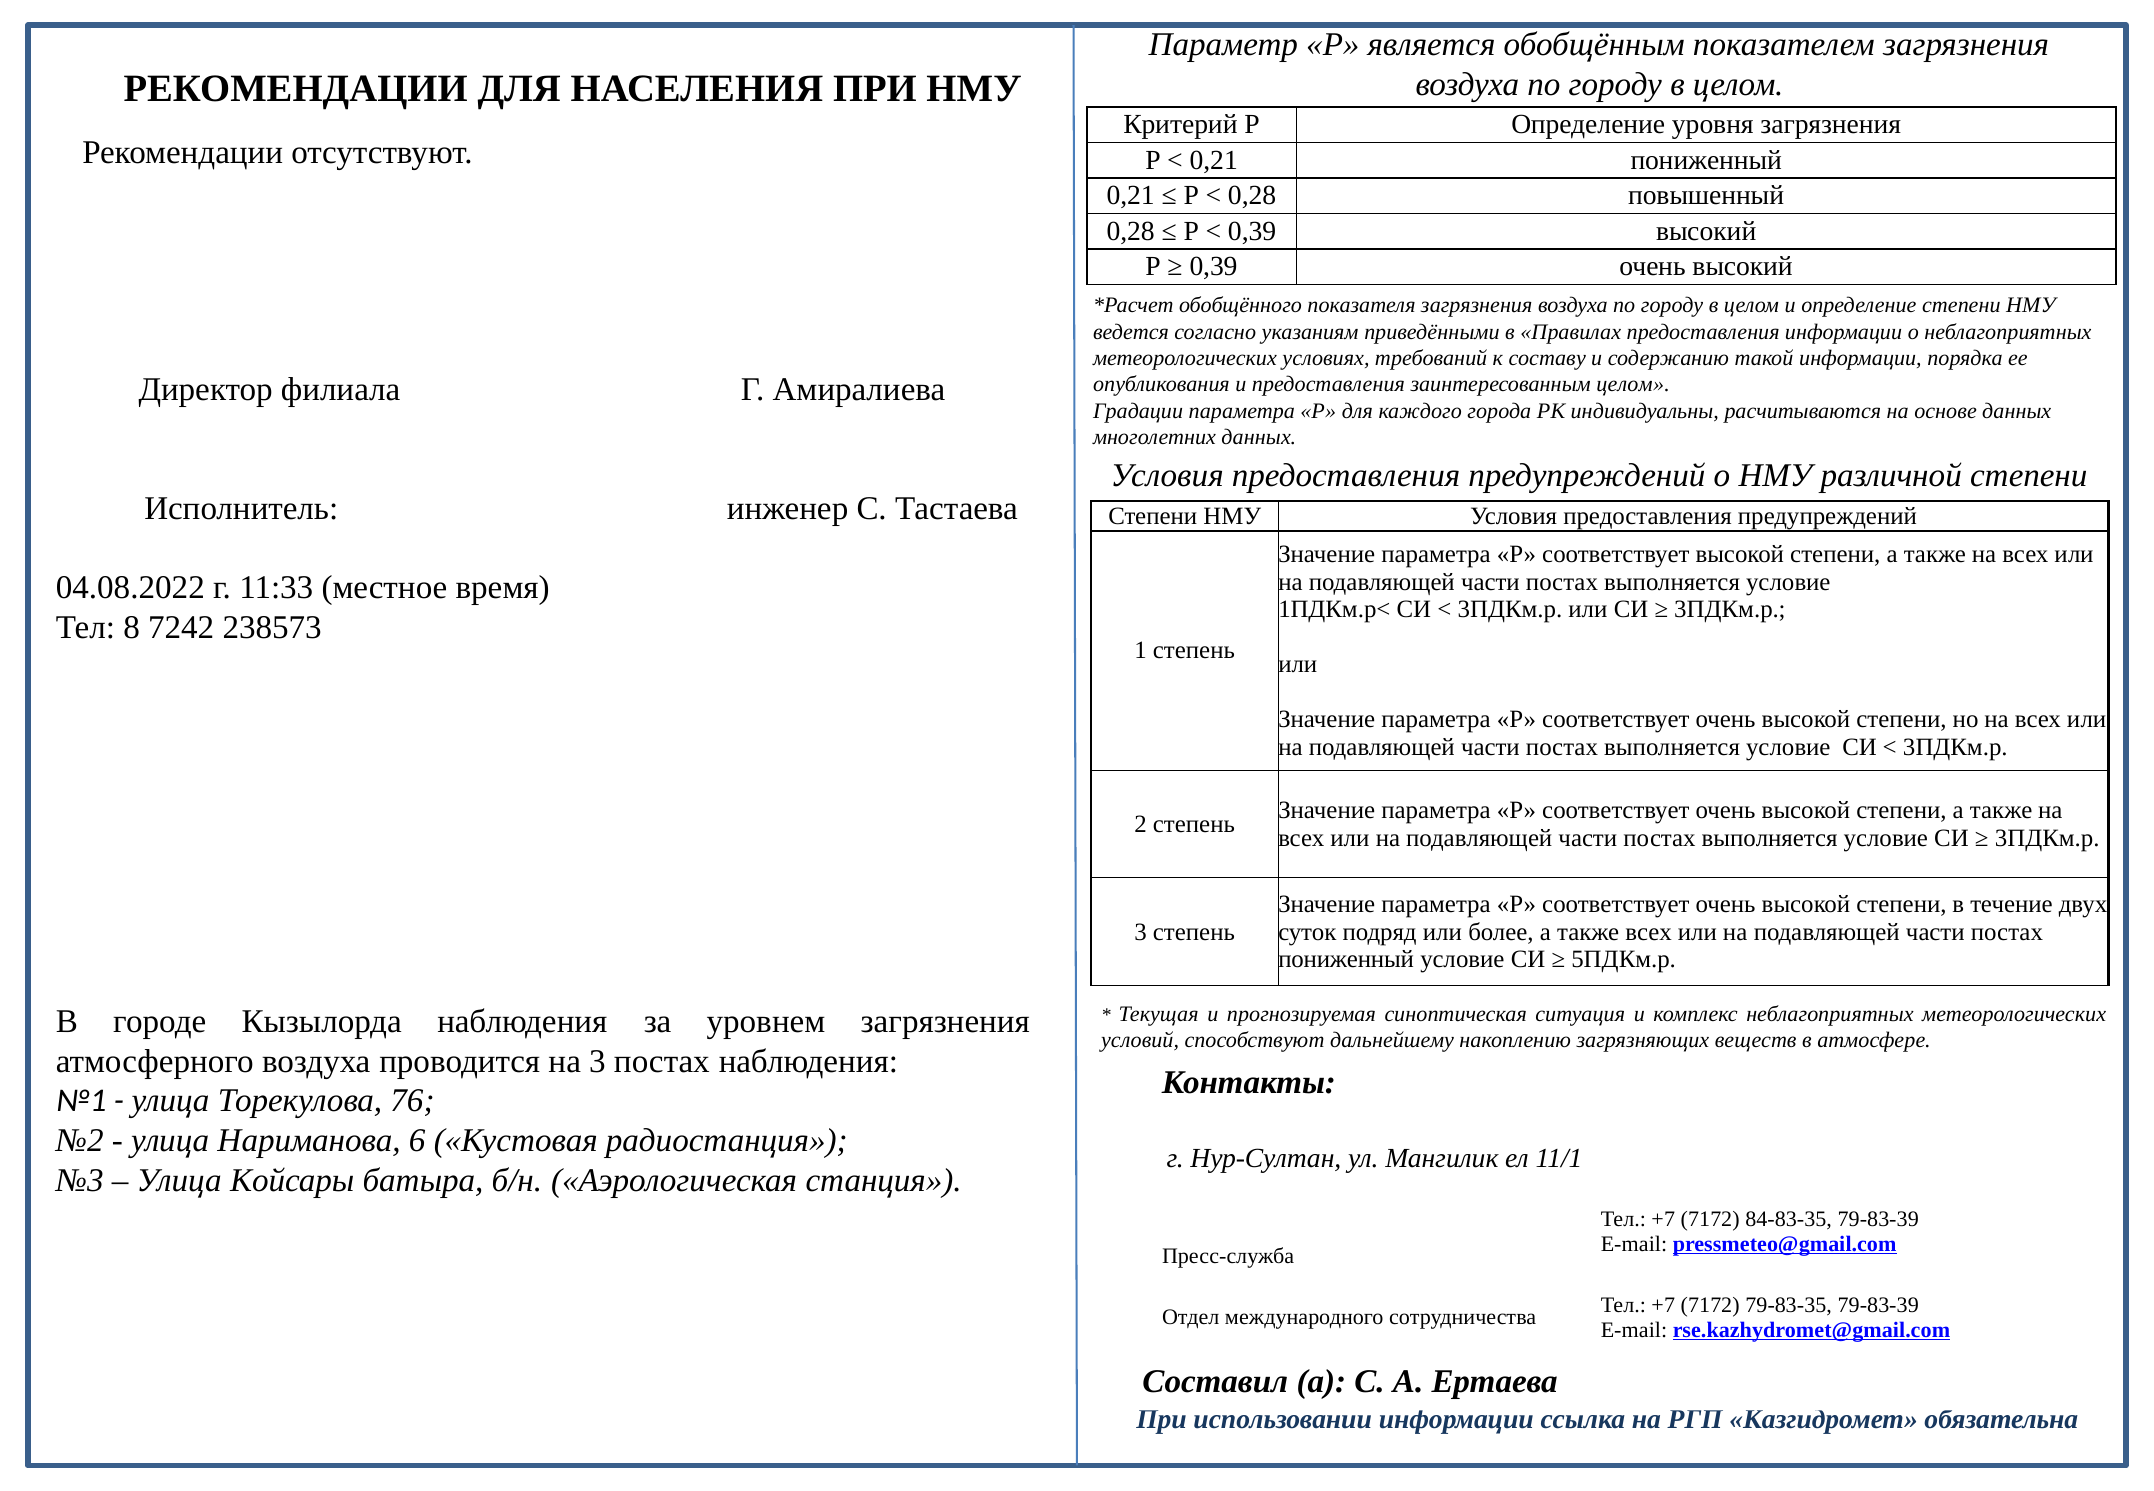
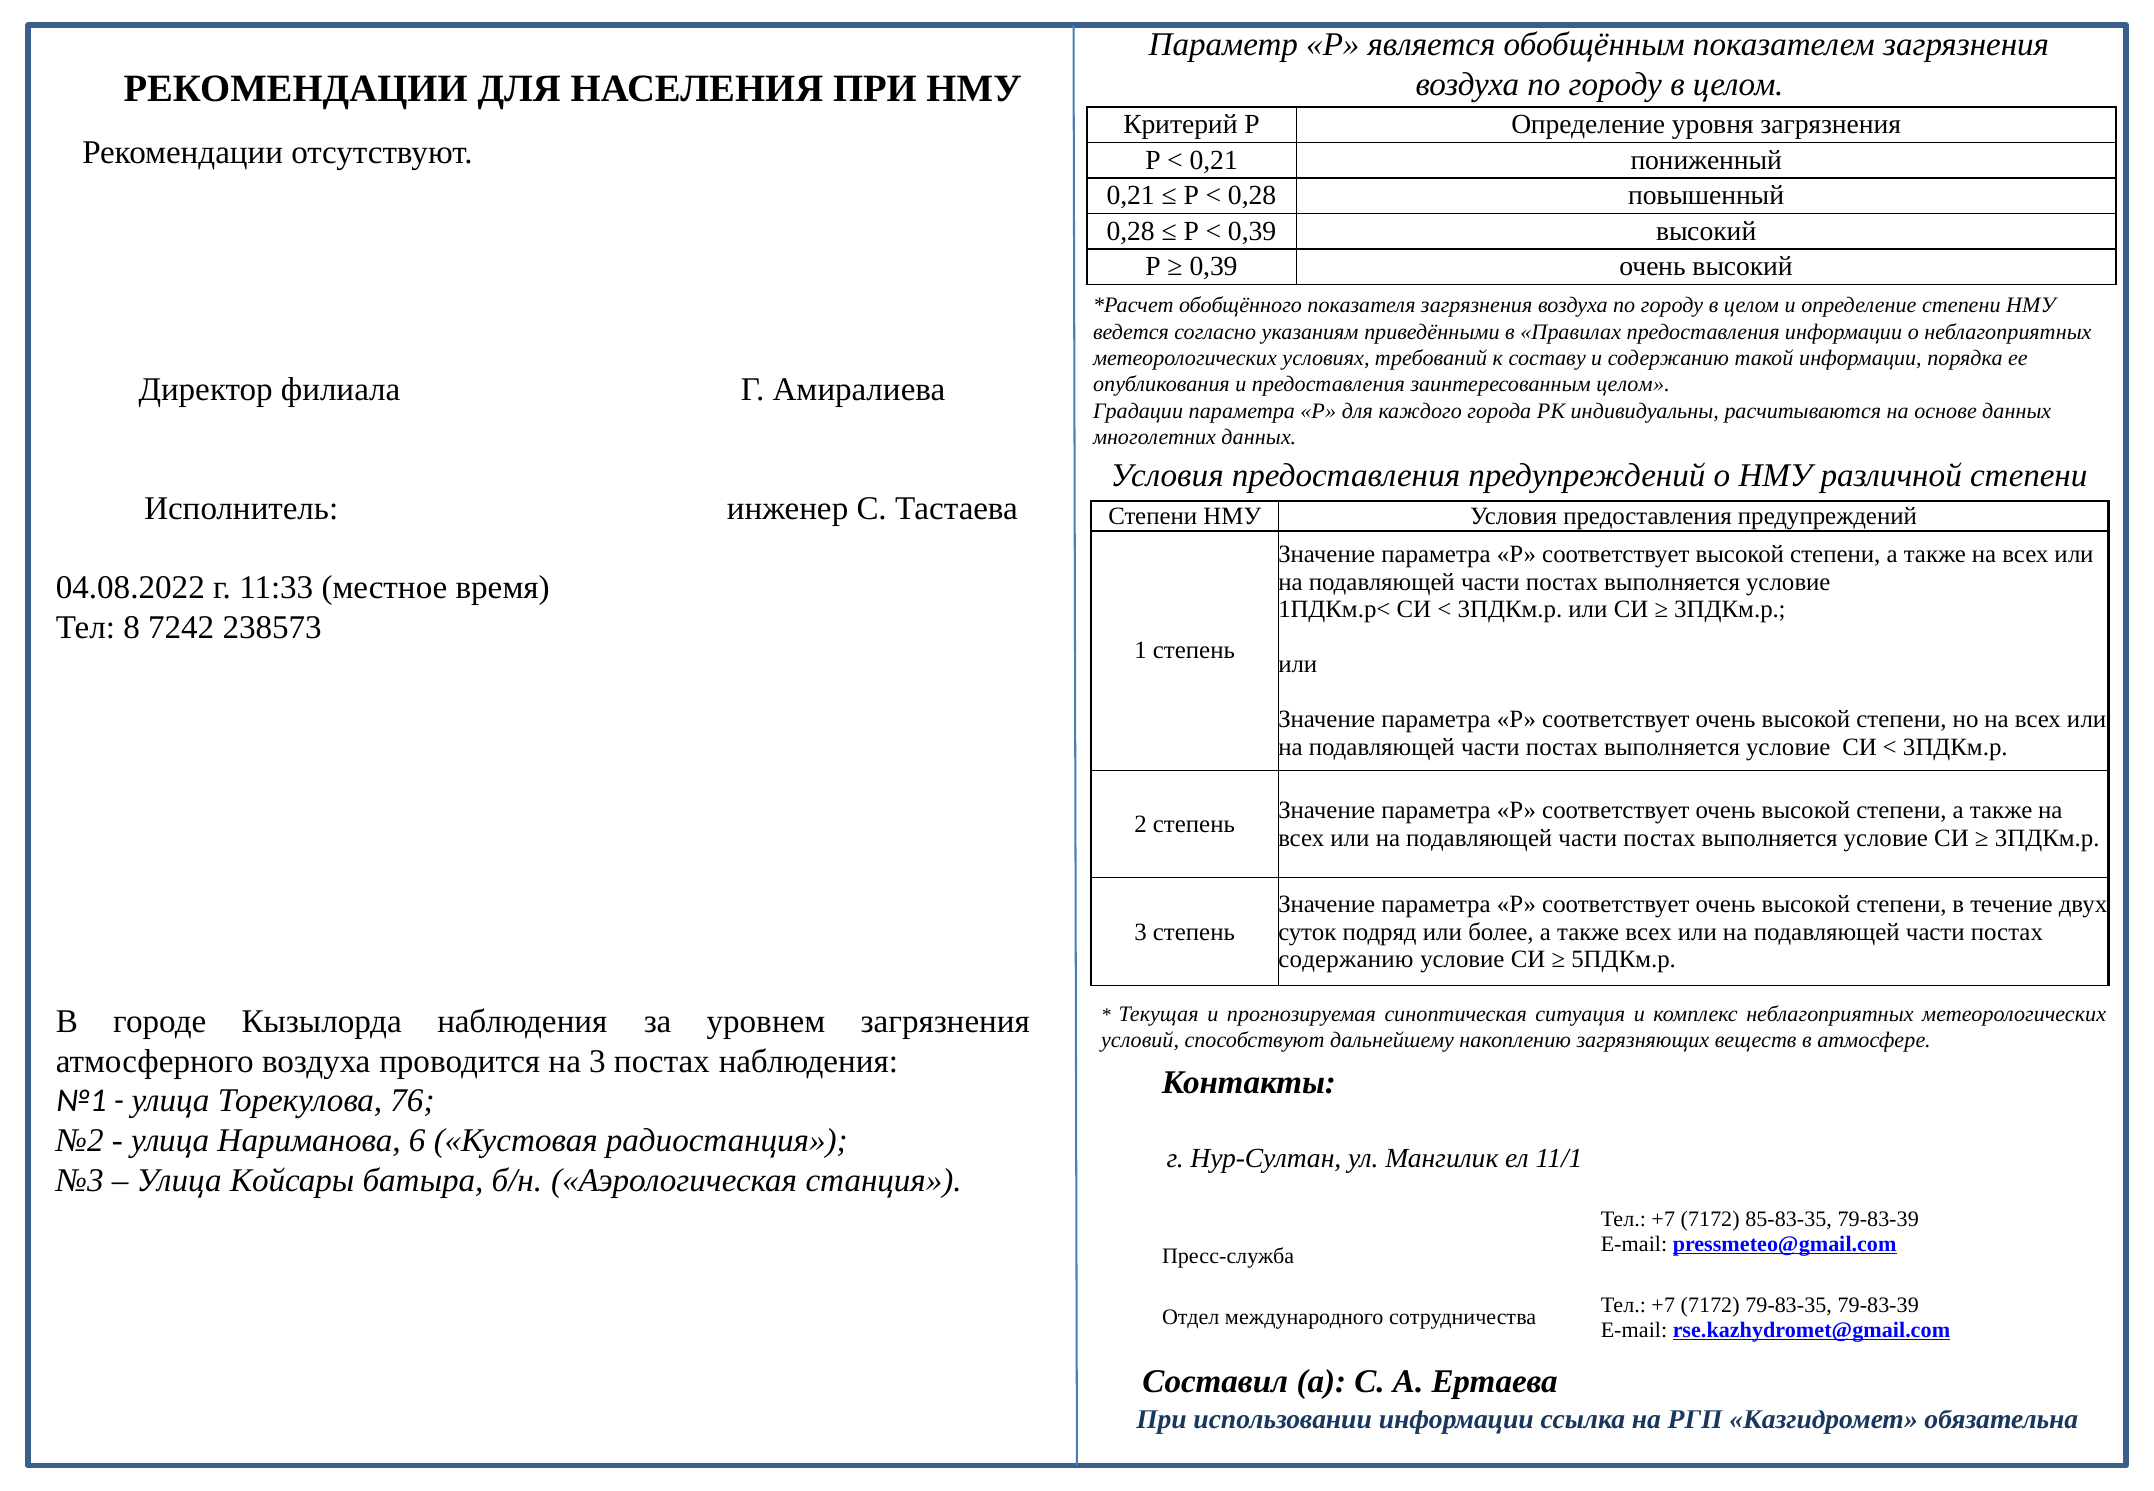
пониженный: пониженный -> содержанию (1346, 960)
84-83-35: 84-83-35 -> 85-83-35 (1789, 1219)
